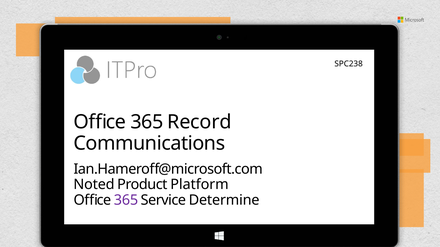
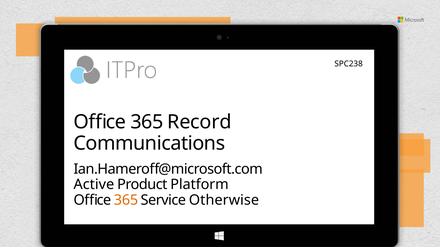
Noted: Noted -> Active (94, 185)
365 colour: purple -> orange (126, 200)
Determine: Determine -> Otherwise (224, 200)
